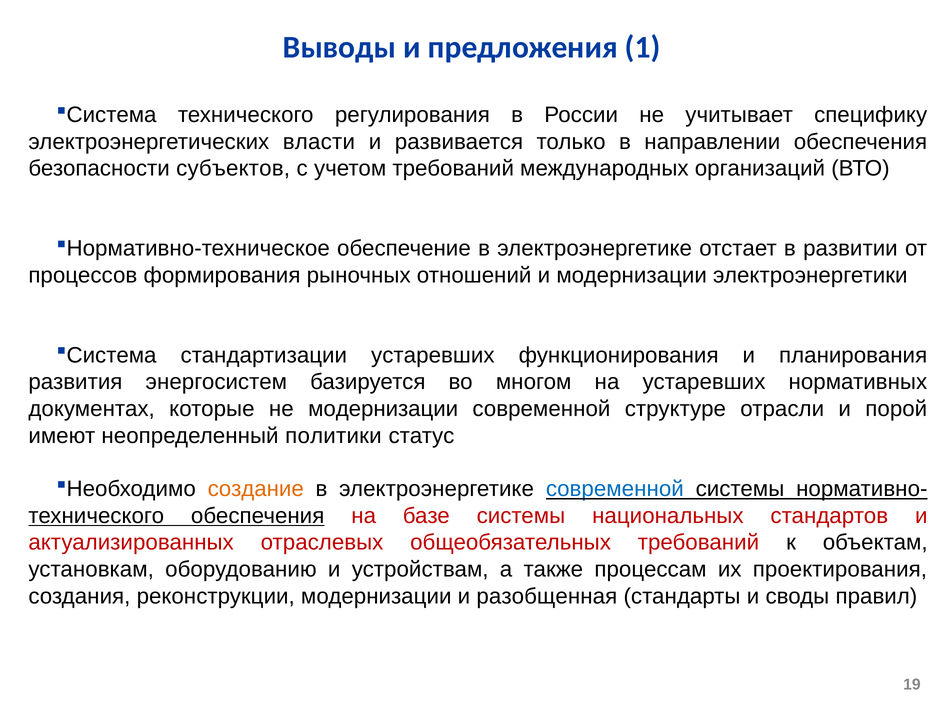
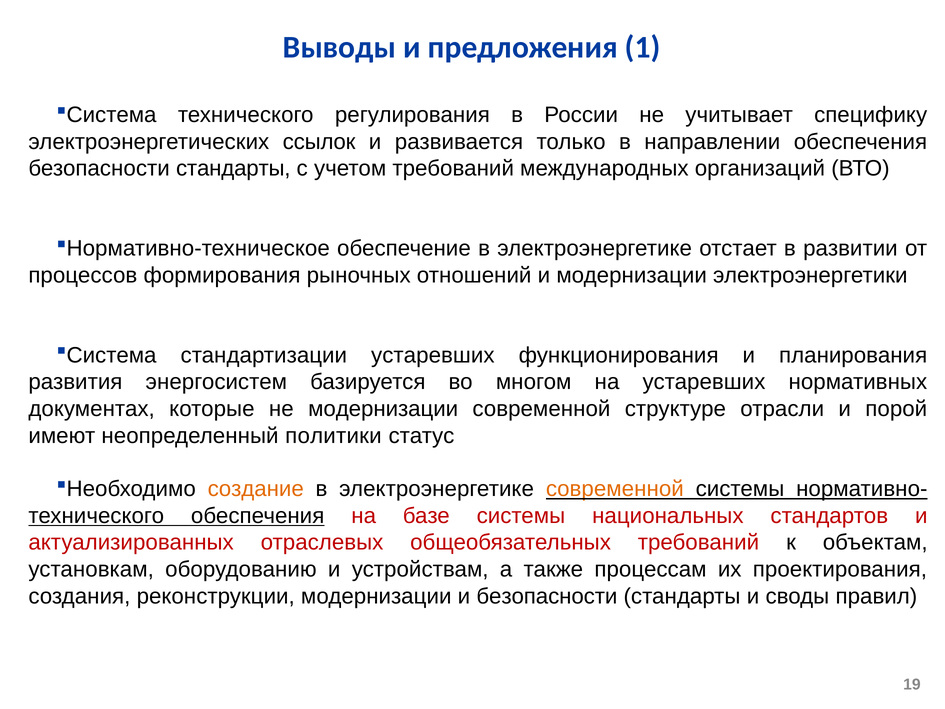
власти: власти -> ссылок (319, 142)
субъектов: субъектов -> стандарты (233, 168)
современной colour: blue -> orange (615, 489)
и разобщенная: разобщенная -> безопасности (547, 596)
